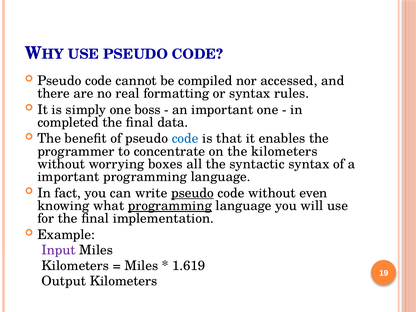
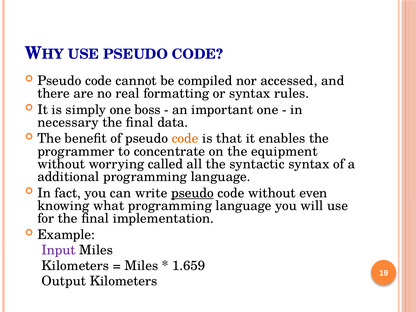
completed: completed -> necessary (68, 122)
code colour: blue -> orange (185, 139)
the kilometers: kilometers -> equipment (284, 151)
boxes: boxes -> called (165, 164)
important: important -> additional (68, 177)
programming underline: present -> none (170, 206)
1.619: 1.619 -> 1.659 (189, 266)
